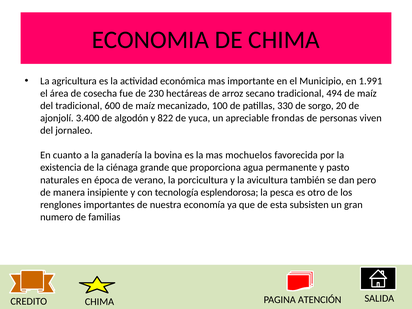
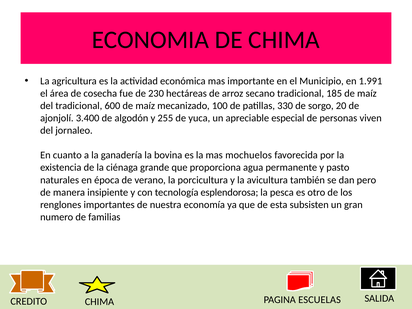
494: 494 -> 185 (334, 93)
822: 822 -> 255 (165, 118)
frondas: frondas -> especial (288, 118)
ATENCIÓN: ATENCIÓN -> ESCUELAS (320, 300)
